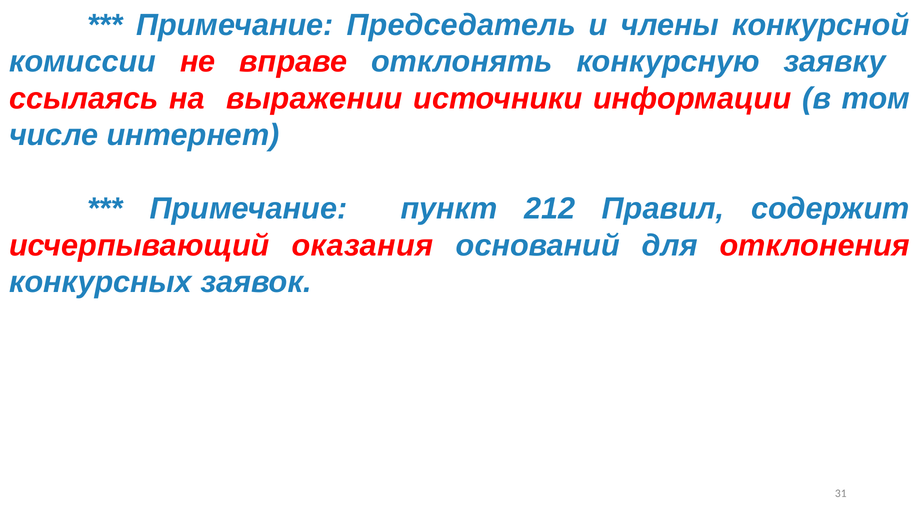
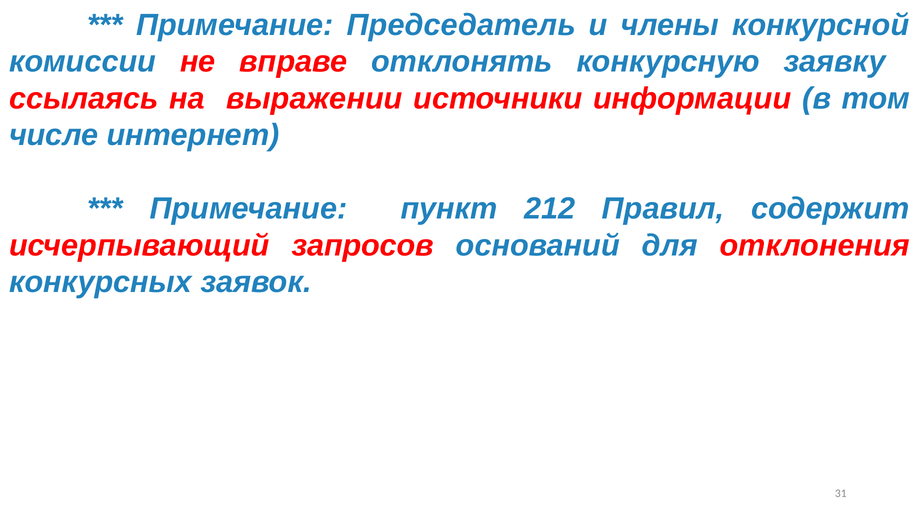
оказания: оказания -> запросов (363, 246)
